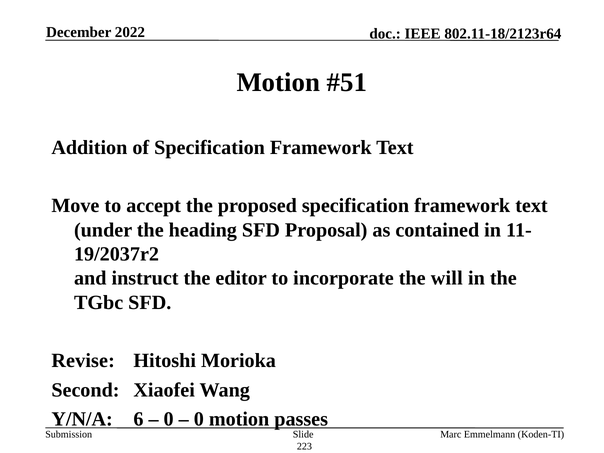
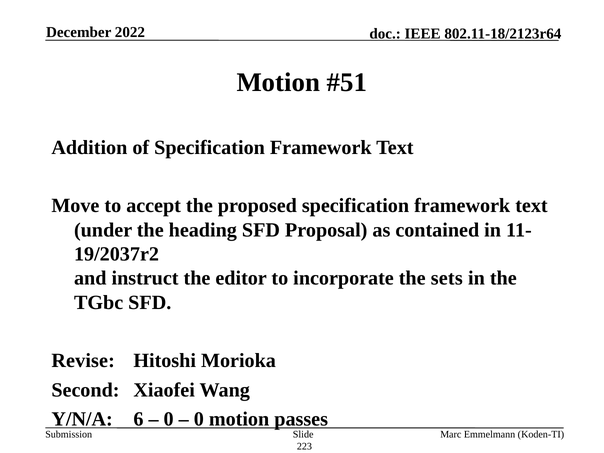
will: will -> sets (447, 278)
